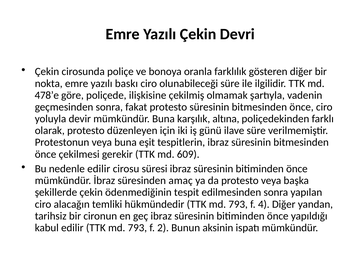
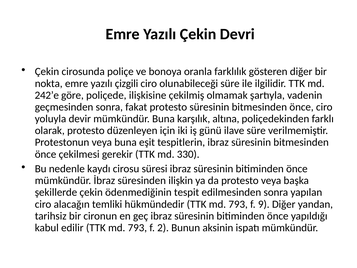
baskı: baskı -> çizgili (127, 83)
478’e: 478’e -> 242’e (47, 95)
609: 609 -> 330 (188, 154)
nedenle edilir: edilir -> kaydı (99, 169)
amaç: amaç -> ilişkin (181, 180)
4: 4 -> 9 (264, 204)
